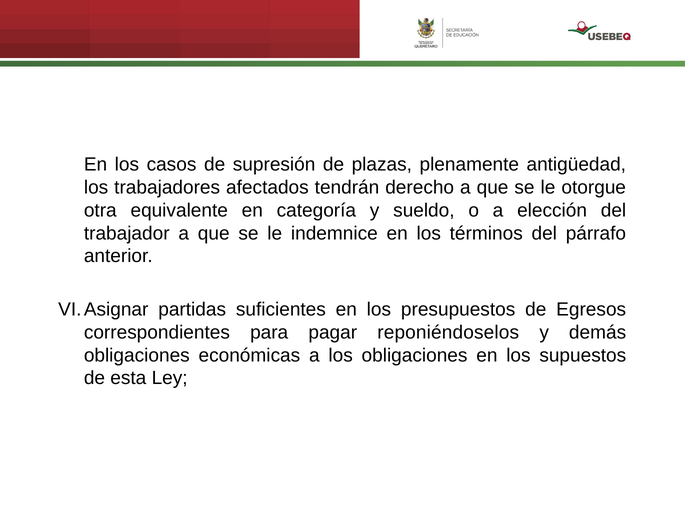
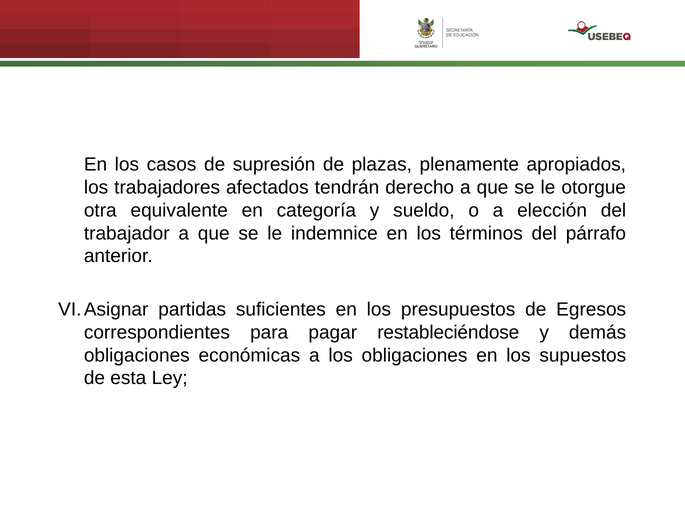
antigüedad: antigüedad -> apropiados (576, 165)
reponiéndoselos: reponiéndoselos -> restableciéndose (448, 332)
